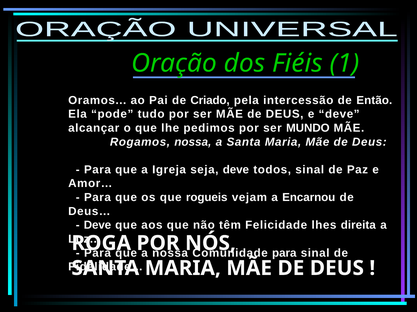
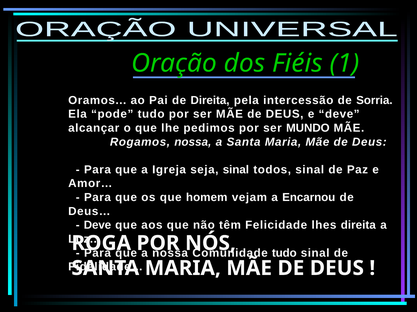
de Criado: Criado -> Direita (210, 101)
Então: Então -> Sorria (374, 101)
seja deve: deve -> sinal (236, 170)
rogueis: rogueis -> homem (207, 198)
para: para -> tudo (284, 253)
